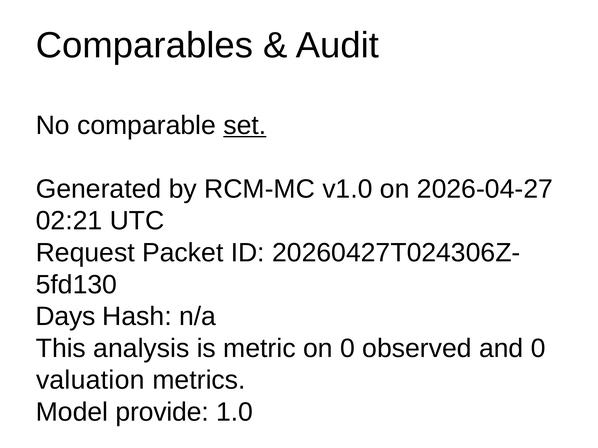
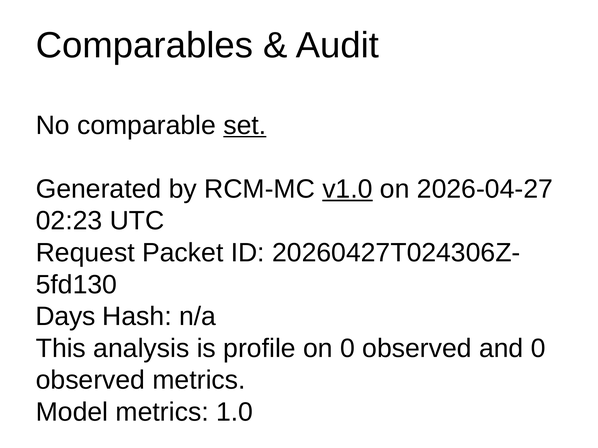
v1.0 underline: none -> present (347, 189)
02:21: 02:21 -> 02:23 (69, 221)
metric: metric -> profile (260, 349)
valuation: valuation -> observed (90, 381)
Model provide: provide -> metrics (162, 413)
